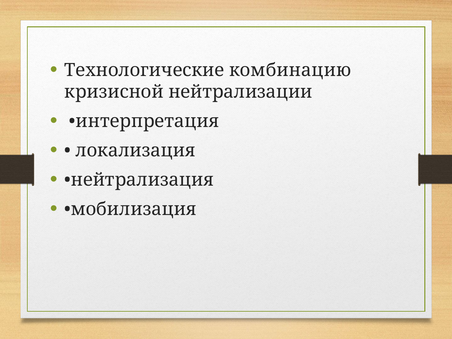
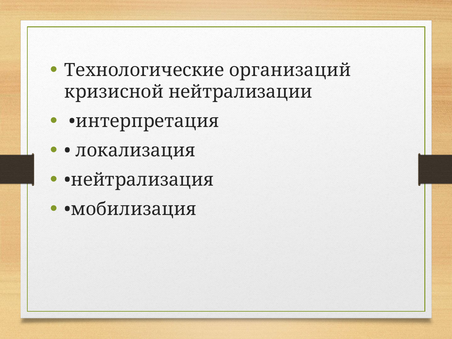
комбинацию: комбинацию -> организаций (290, 70)
